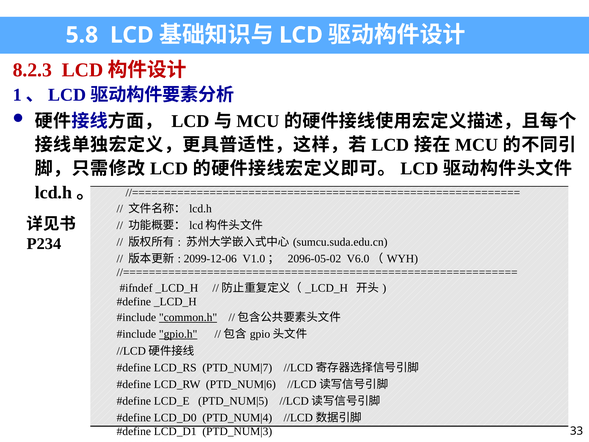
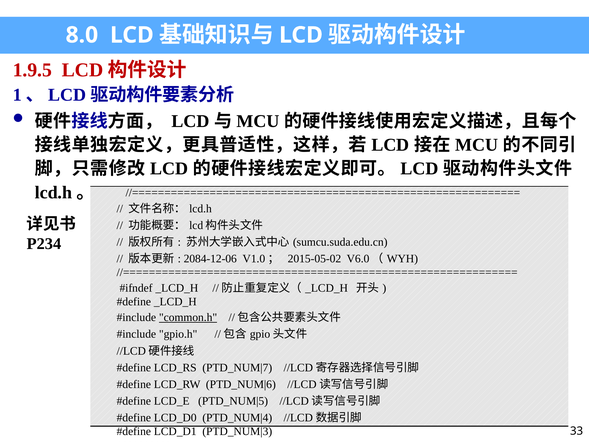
5.8: 5.8 -> 8.0 (82, 35)
8.2.3: 8.2.3 -> 1.9.5 (32, 70)
2099-12-06: 2099-12-06 -> 2084-12-06 (210, 259)
2096-05-02: 2096-05-02 -> 2015-05-02 (314, 259)
gpio.h underline: present -> none (178, 334)
